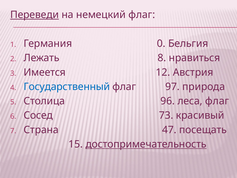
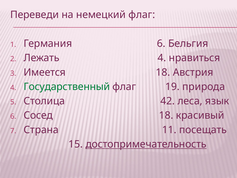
Переведи underline: present -> none (35, 15)
Германия 0: 0 -> 6 (161, 43)
Лежать 8: 8 -> 4 (162, 58)
Имеется 12: 12 -> 18 (163, 72)
Государственный colour: blue -> green (67, 87)
97: 97 -> 19 (172, 87)
96: 96 -> 42 (168, 101)
леса флаг: флаг -> язык (217, 101)
Сосед 73: 73 -> 18 (166, 115)
47: 47 -> 11 (169, 130)
